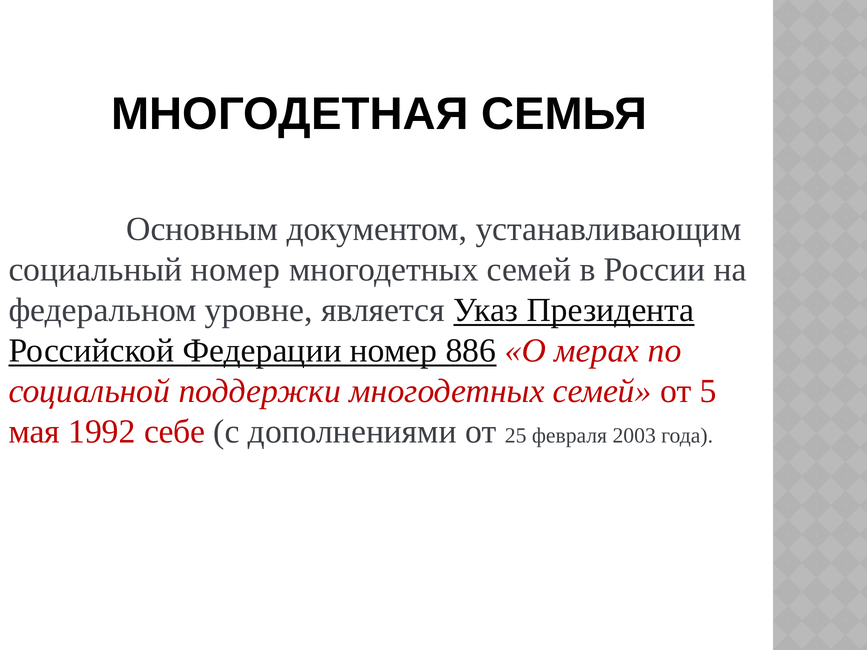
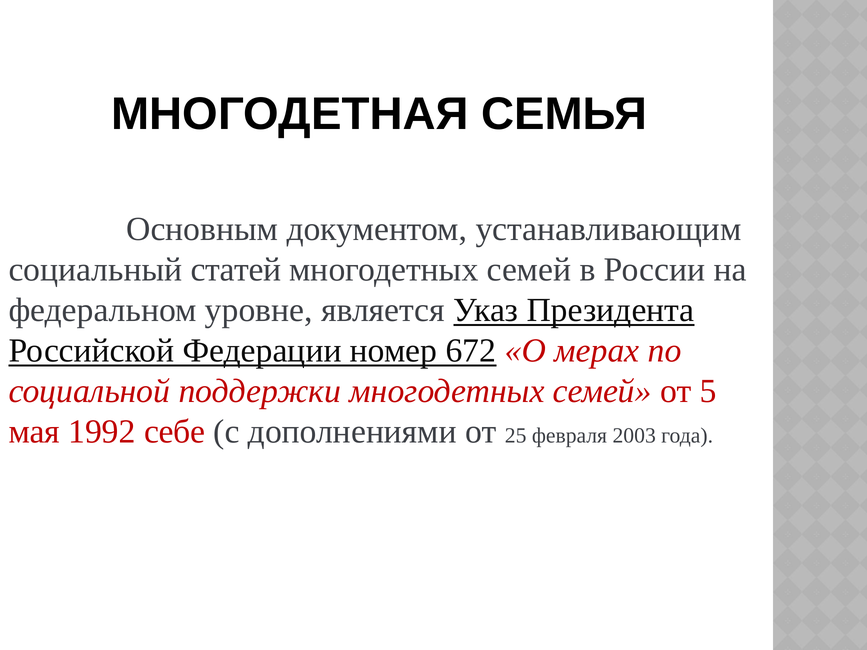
социальный номер: номер -> статей (236, 270)
886: 886 -> 672 (471, 351)
